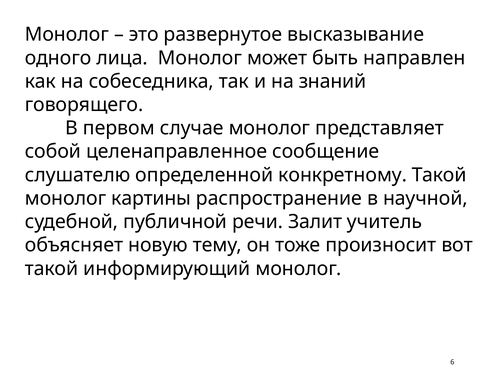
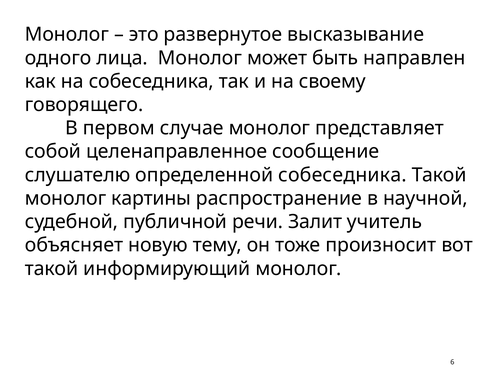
знаний: знаний -> своему (332, 81)
определенной конкретному: конкретному -> собеседника (342, 175)
